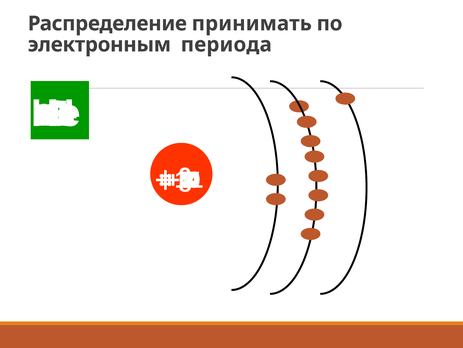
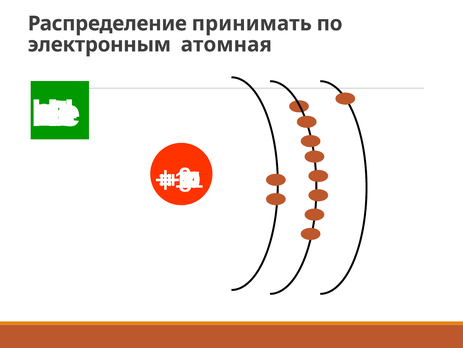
периода: периода -> атомная (226, 45)
